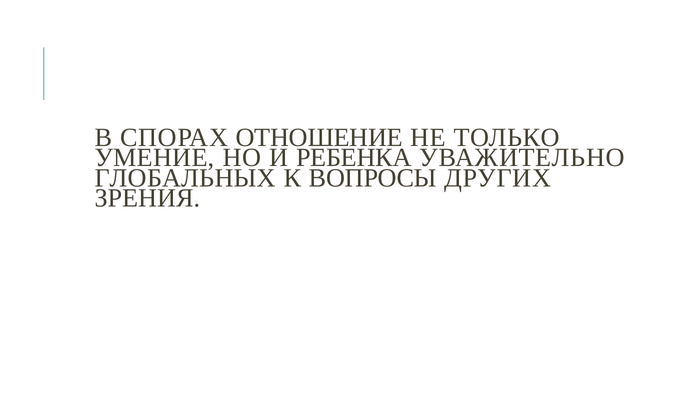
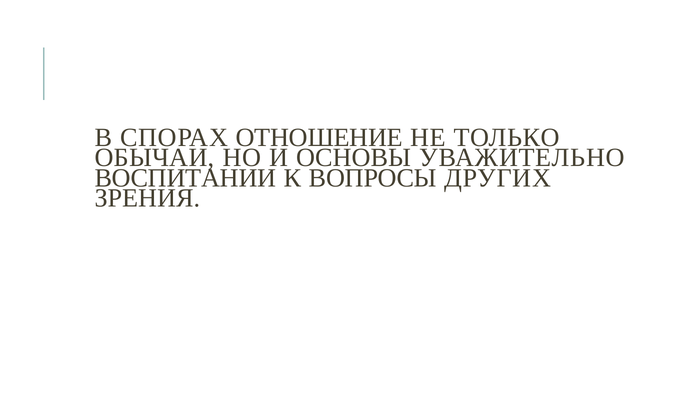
УМЕНИЕ: УМЕНИЕ -> ОБЫЧАИ (155, 158)
РЕБЕНКА: РЕБЕНКА -> ОСНОВЫ (354, 158)
ГЛОБАЛЬНЫХ: ГЛОБАЛЬНЫХ -> ВОСПИТАНИИ (185, 178)
